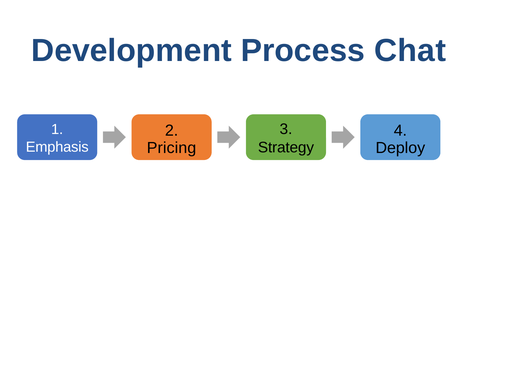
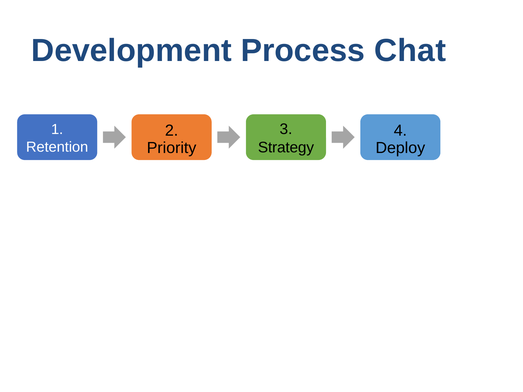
Emphasis: Emphasis -> Retention (57, 147)
Pricing: Pricing -> Priority (172, 148)
